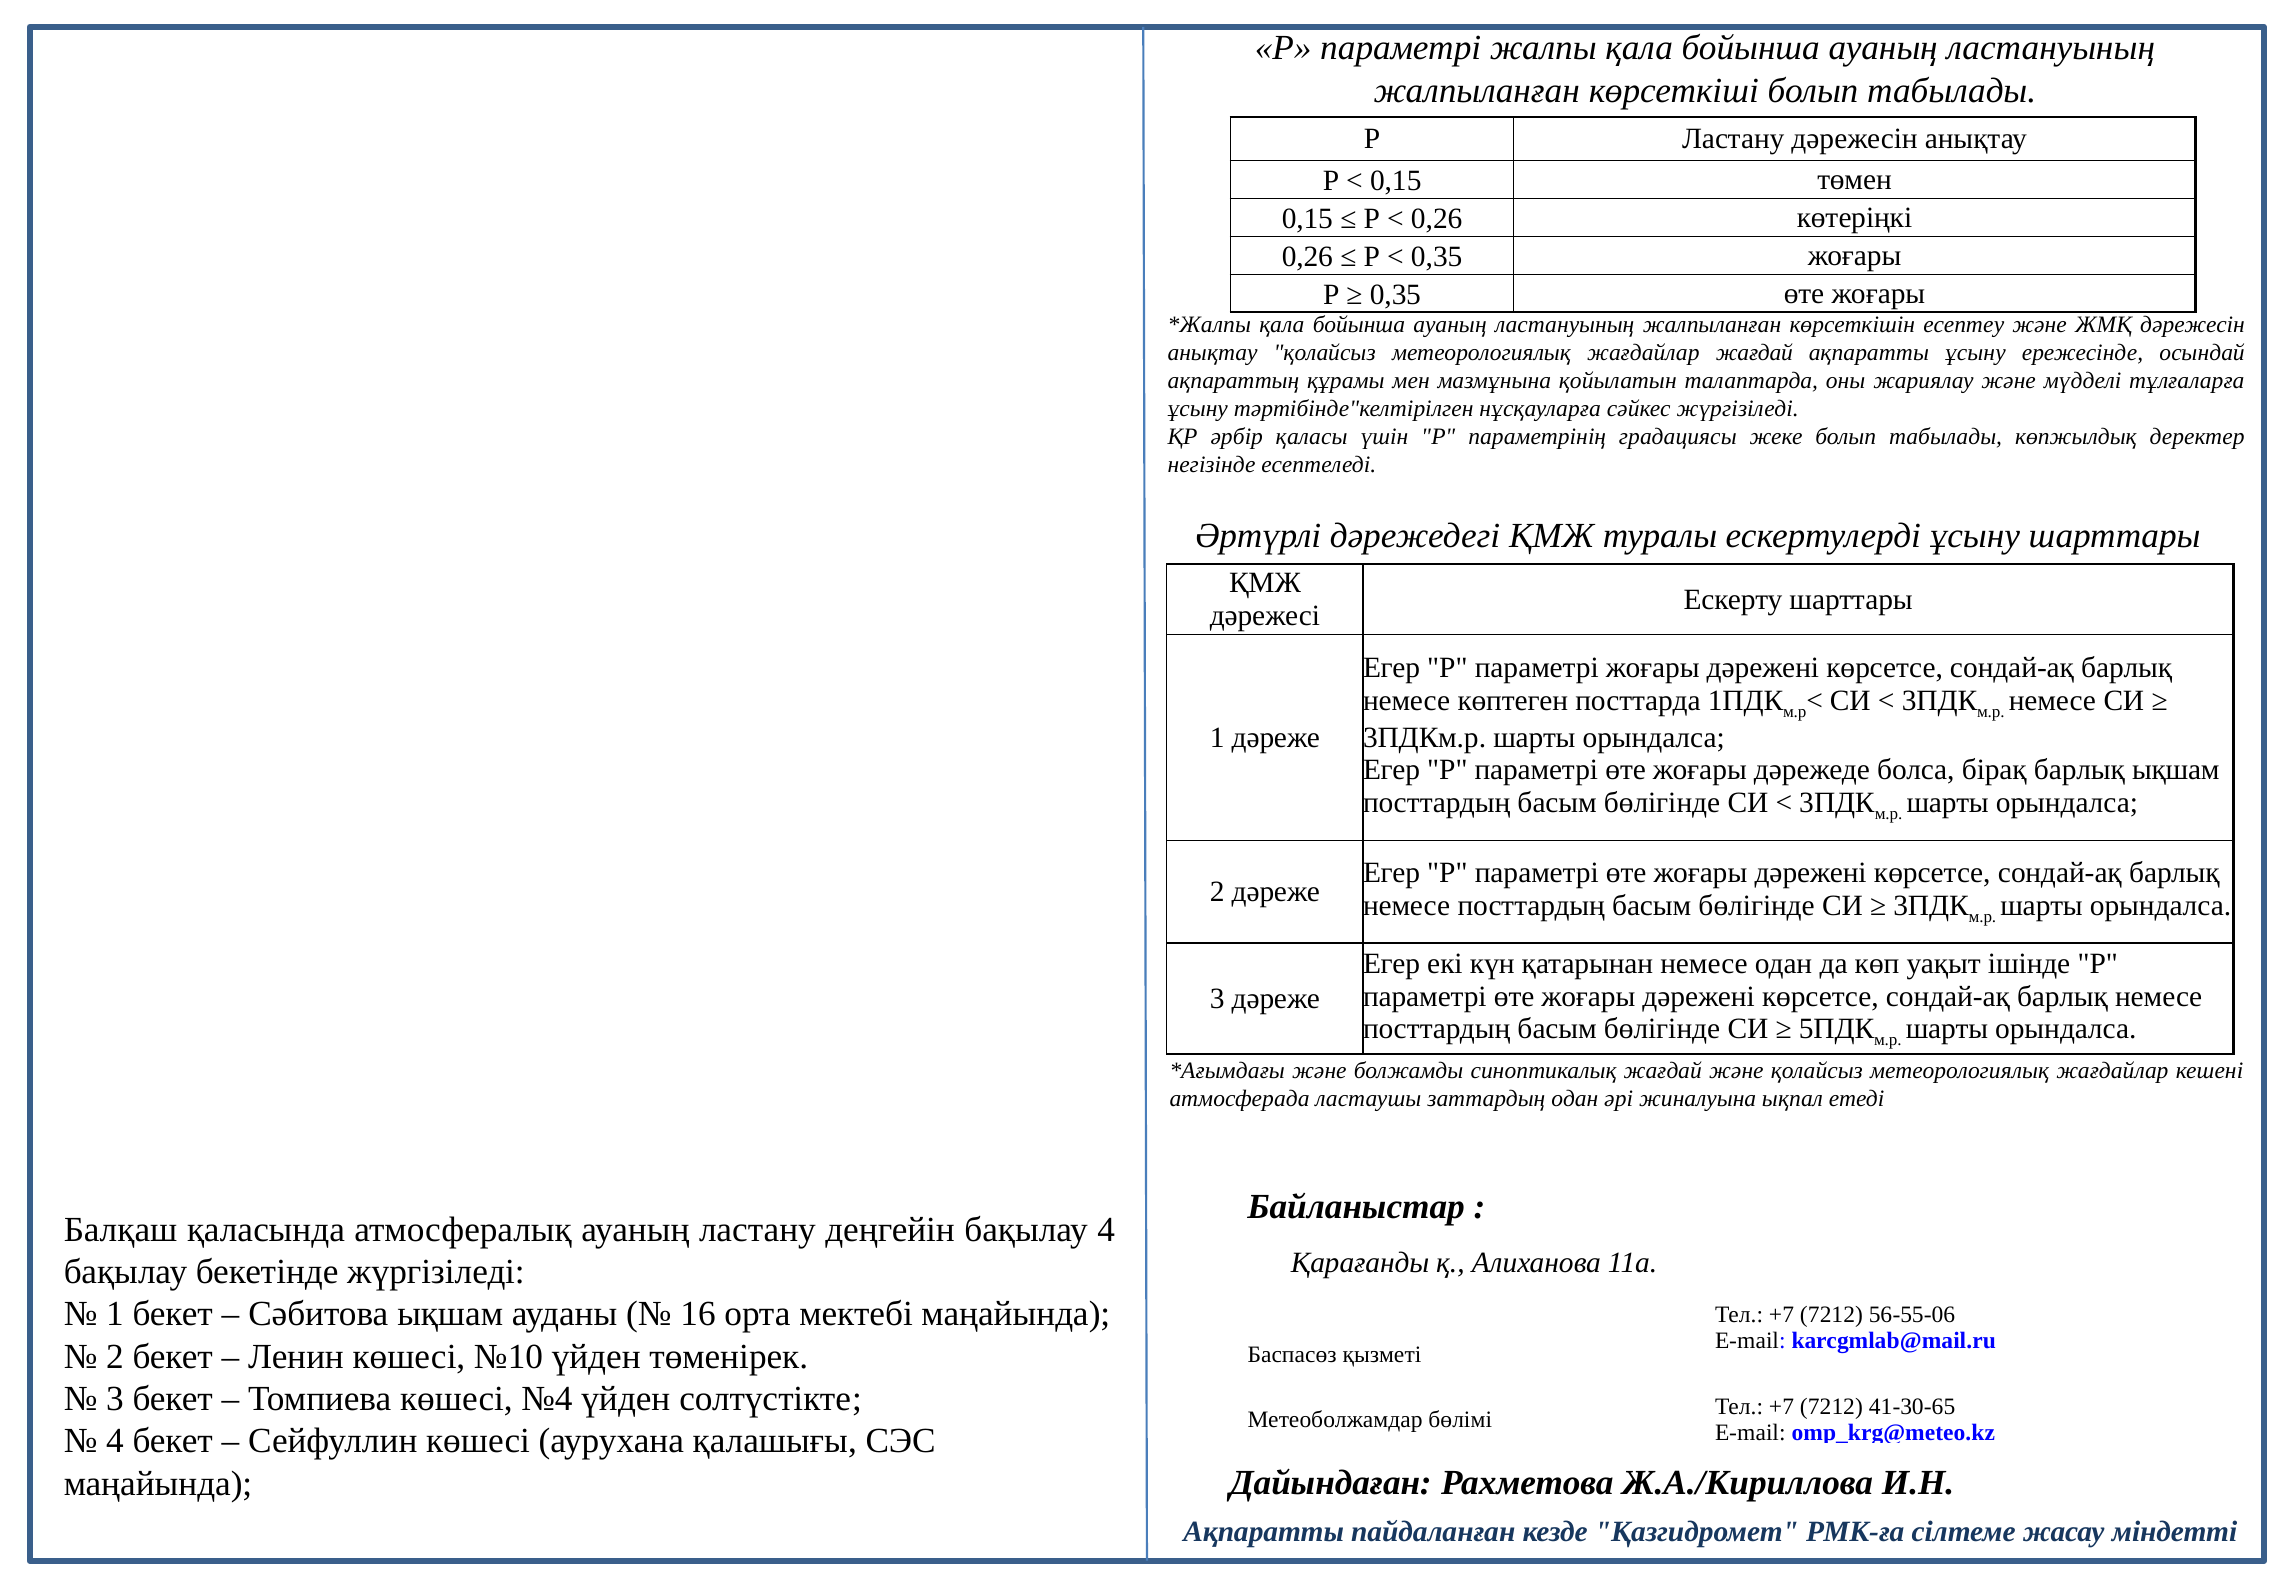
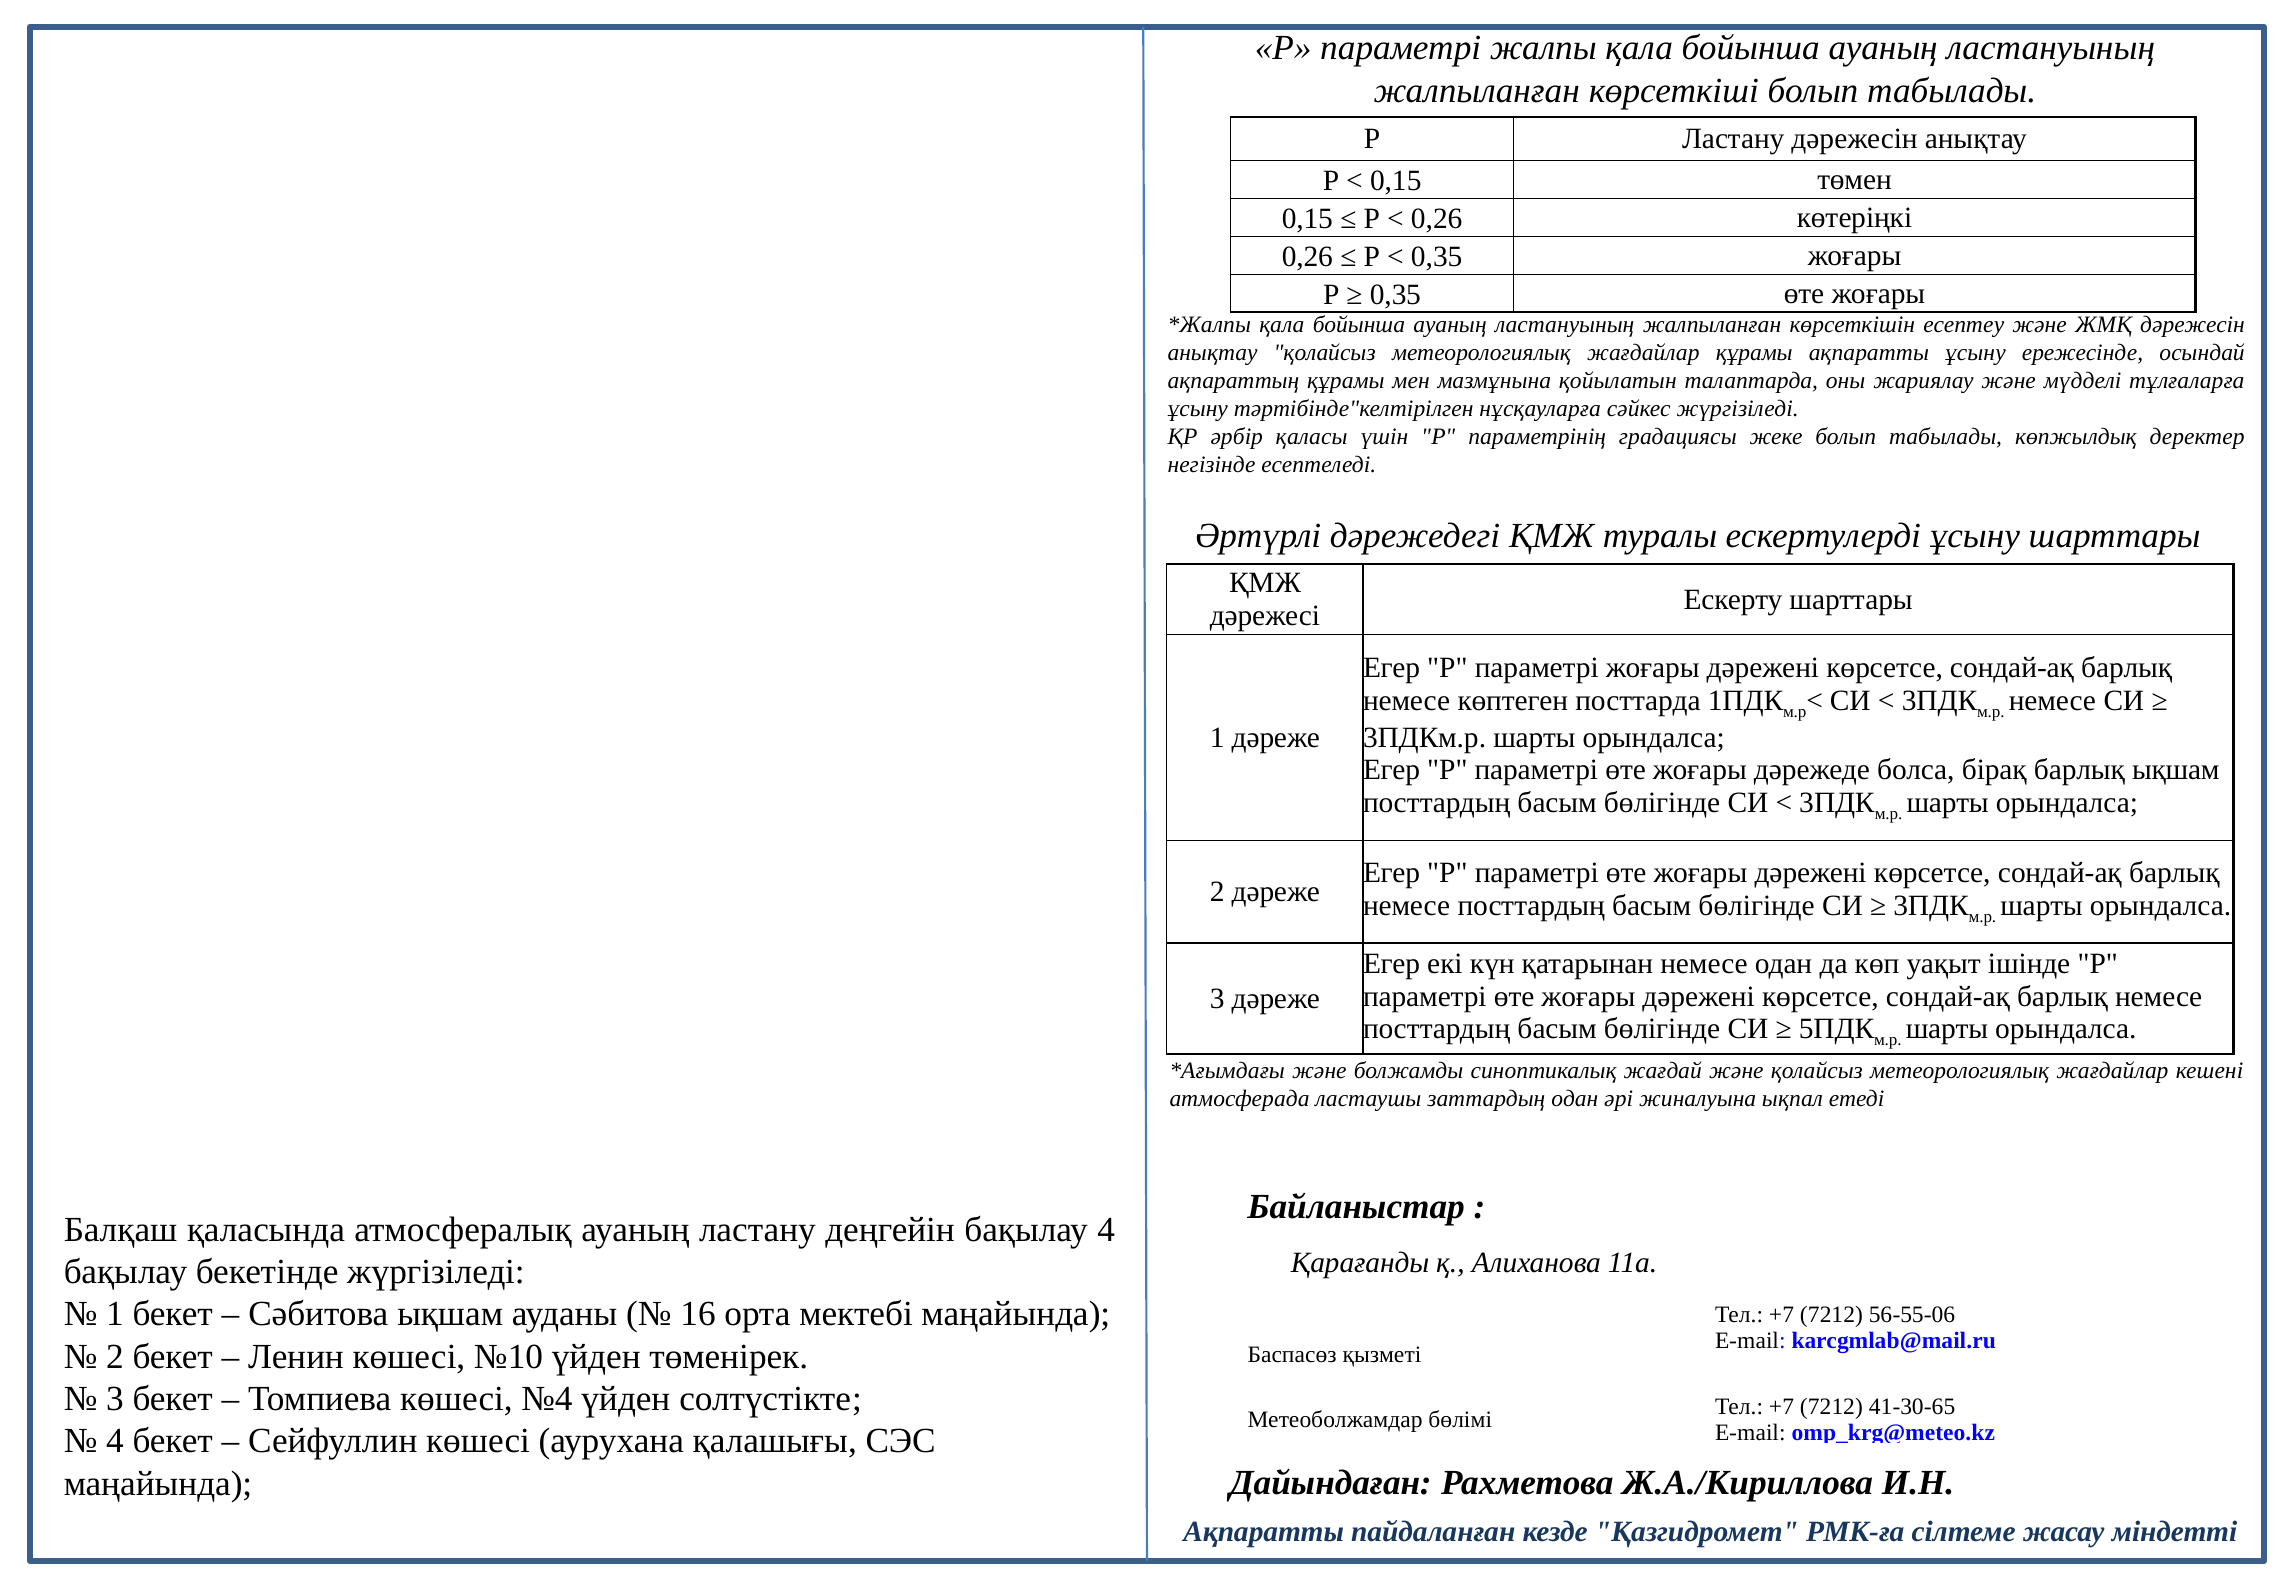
жағдайлар жағдай: жағдай -> құрамы (1754, 353)
